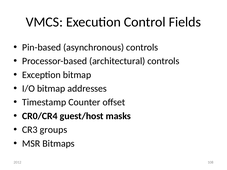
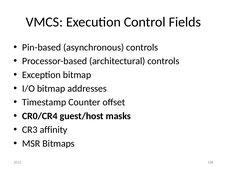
groups: groups -> affinity (54, 130)
